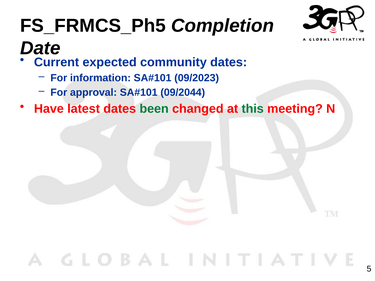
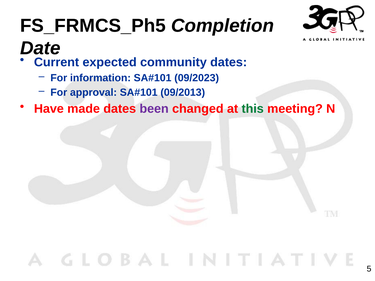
09/2044: 09/2044 -> 09/2013 (183, 92)
latest: latest -> made (84, 109)
been colour: green -> purple (154, 109)
